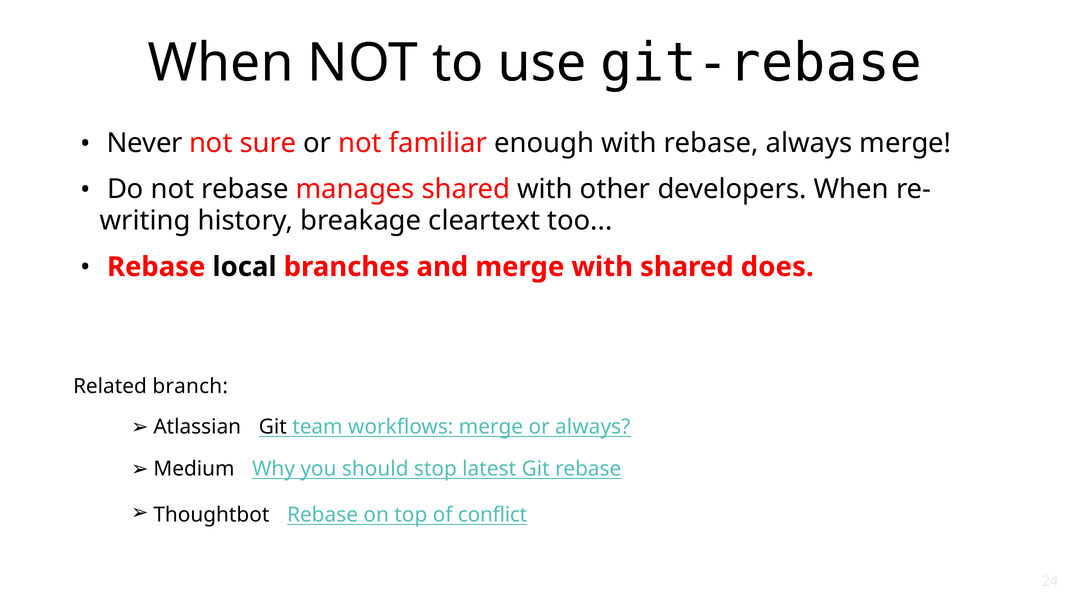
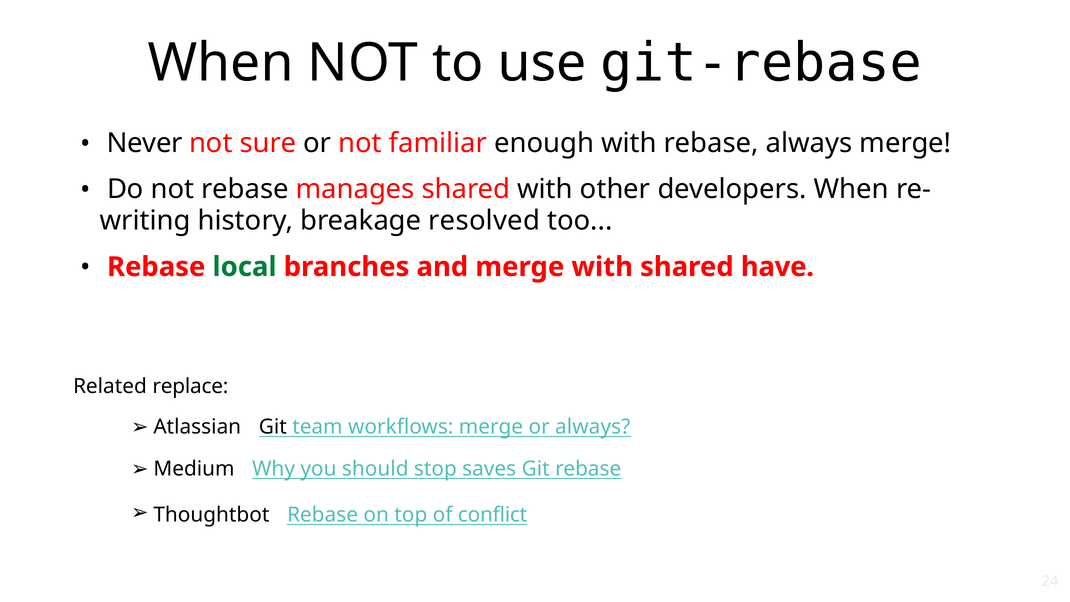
cleartext: cleartext -> resolved (484, 221)
local colour: black -> green (245, 267)
does: does -> have (777, 267)
branch: branch -> replace (190, 386)
latest: latest -> saves (489, 469)
